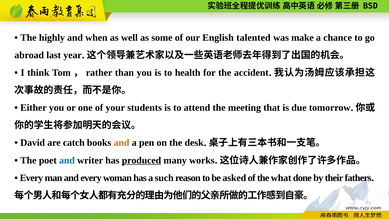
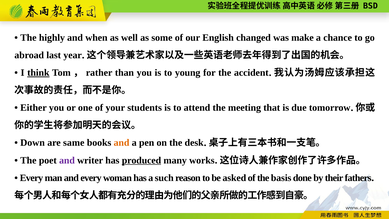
talented: talented -> changed (253, 38)
think underline: none -> present (38, 73)
health: health -> young (188, 73)
David: David -> Down (33, 143)
catch: catch -> same (74, 143)
and colour: blue -> purple (67, 160)
what: what -> basis (281, 178)
